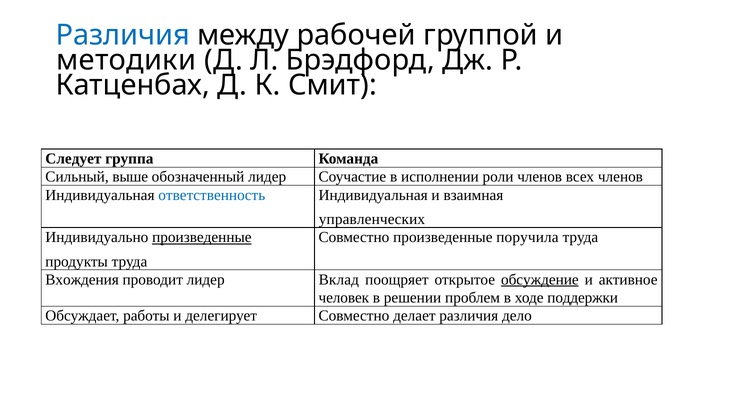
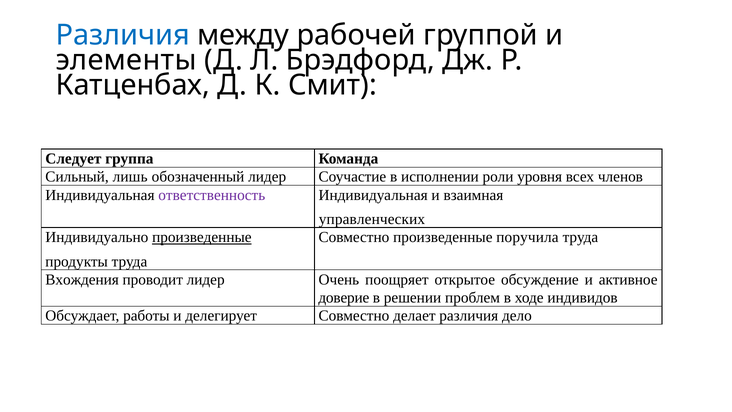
методики: методики -> элементы (126, 60)
выше: выше -> лишь (130, 177)
роли членов: членов -> уровня (540, 177)
ответственность colour: blue -> purple (212, 195)
Вклад: Вклад -> Очень (339, 279)
обсуждение underline: present -> none (540, 279)
человек: человек -> доверие (344, 298)
поддержки: поддержки -> индивидов (583, 298)
